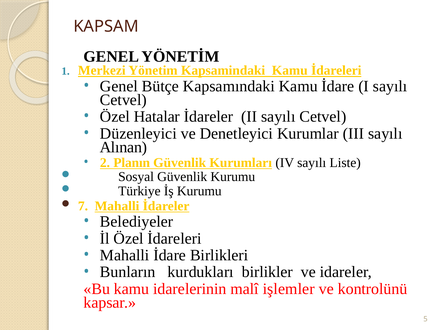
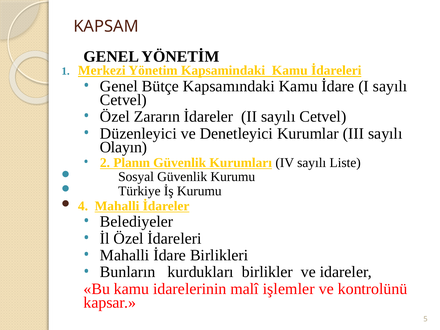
Hatalar: Hatalar -> Zararın (157, 117)
Alınan: Alınan -> Olayın (123, 147)
7: 7 -> 4 (83, 206)
